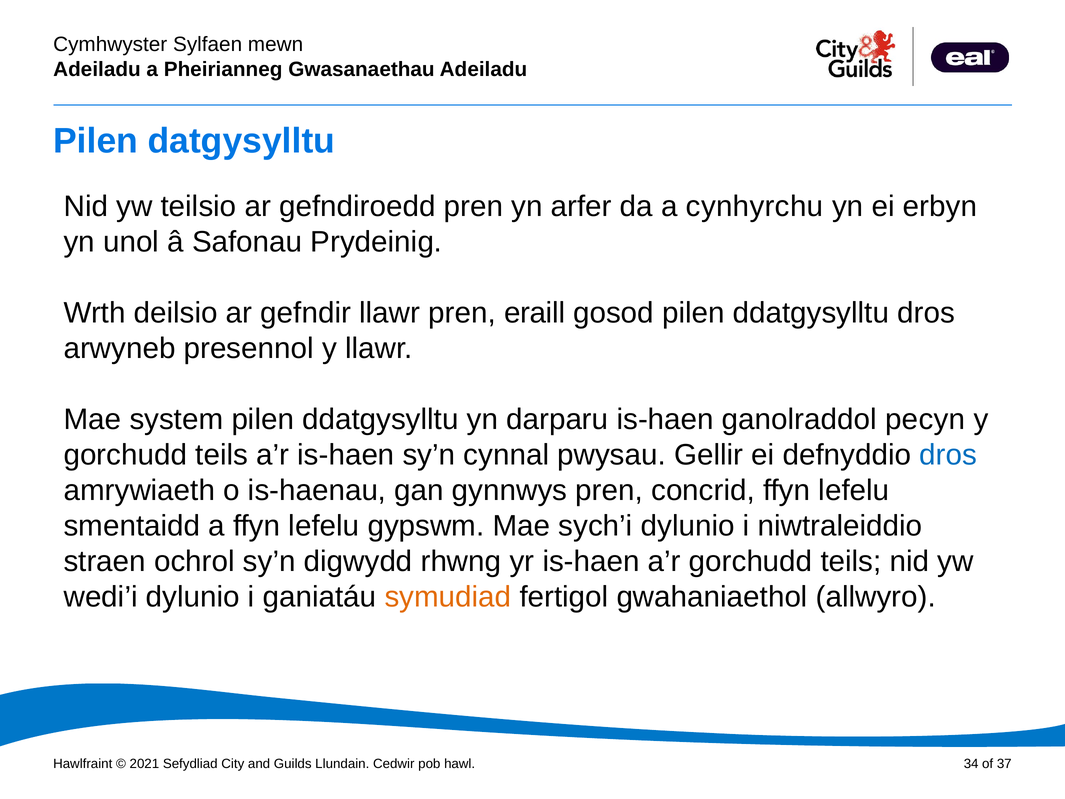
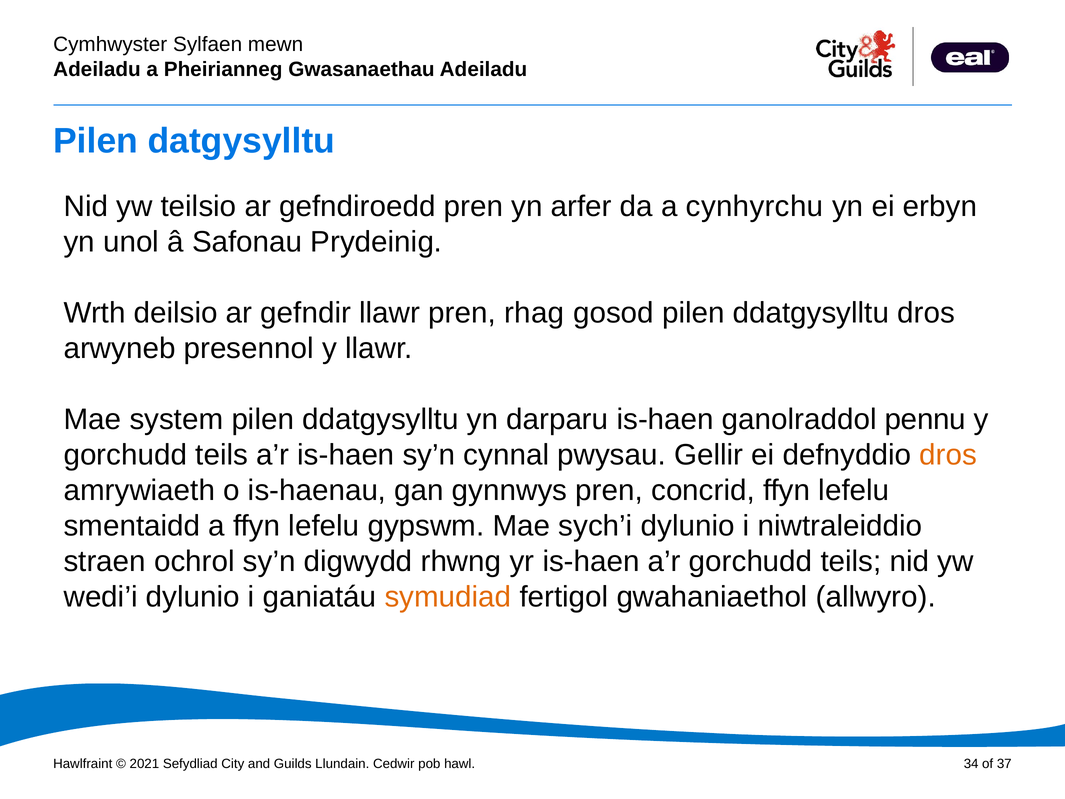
eraill: eraill -> rhag (534, 313)
pecyn: pecyn -> pennu (925, 419)
dros colour: blue -> orange (948, 455)
